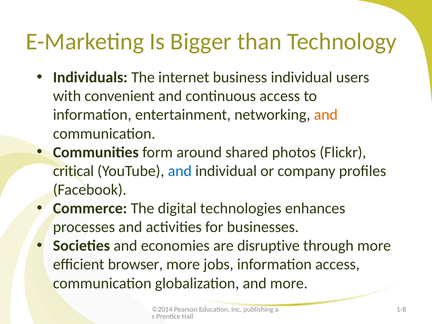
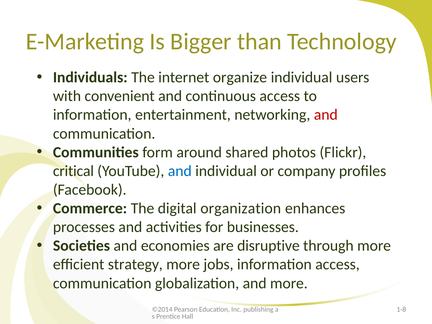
business: business -> organize (240, 77)
and colour: orange -> red (326, 115)
technologies: technologies -> organization (241, 208)
browser: browser -> strategy (135, 264)
